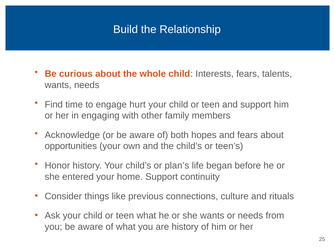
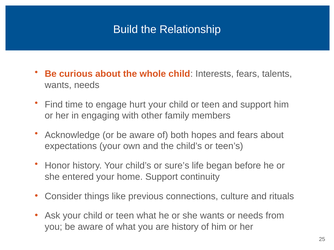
opportunities: opportunities -> expectations (71, 146)
plan’s: plan’s -> sure’s (177, 166)
